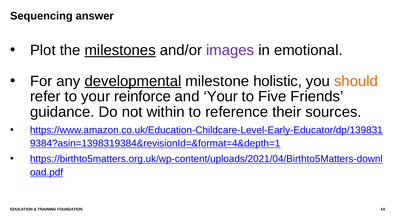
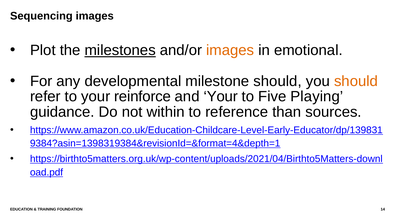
Sequencing answer: answer -> images (95, 16)
images colour: purple -> orange (230, 50)
developmental underline: present -> none (133, 81)
milestone holistic: holistic -> should (277, 81)
Friends: Friends -> Playing (317, 97)
their: their -> than (287, 112)
